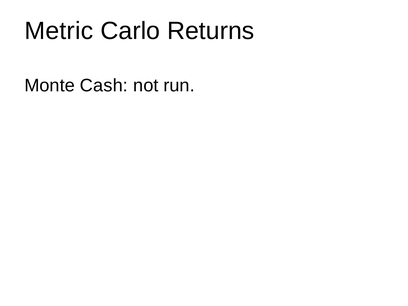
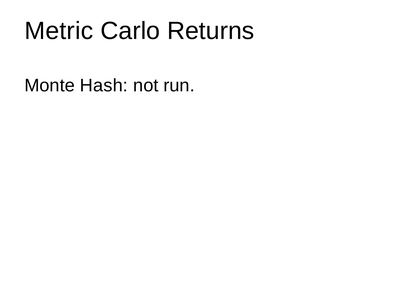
Cash: Cash -> Hash (104, 86)
